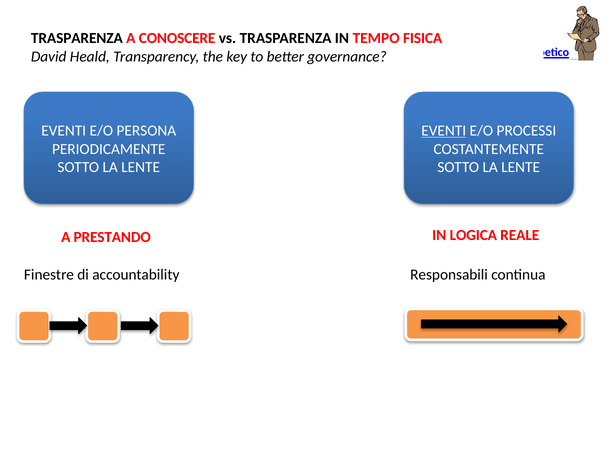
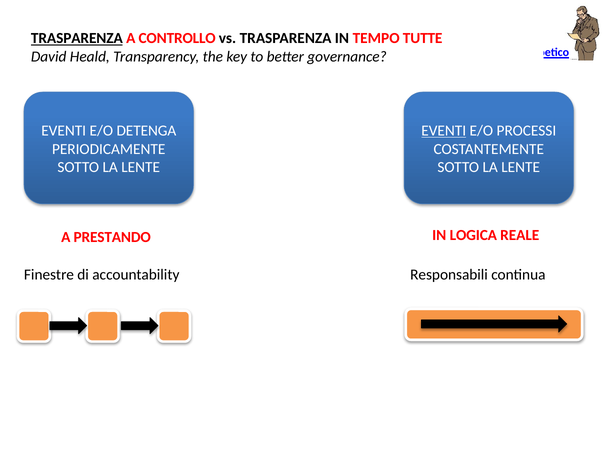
TRASPARENZA underline: none -> present (77, 38)
CONOSCERE: CONOSCERE -> CONTROLLO (177, 38)
FISICA: FISICA -> TUTTE (423, 38)
PERSONA: PERSONA -> DETENGA (146, 131)
